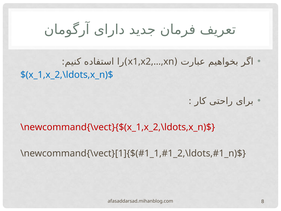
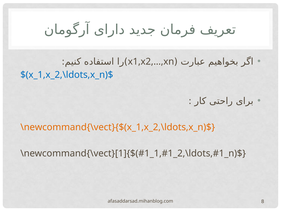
\newcommand{\vect}{$(x_1,x_2,\ldots,x_n)$ colour: red -> orange (118, 127)
